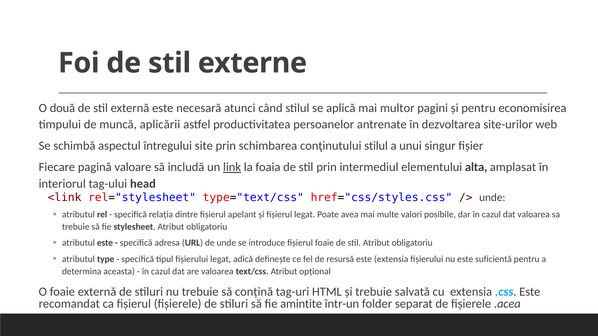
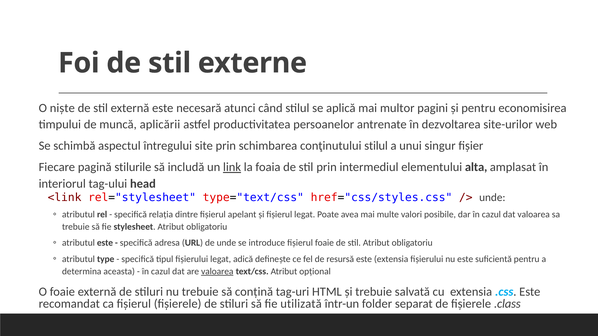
două: două -> niște (62, 108)
valoare: valoare -> stilurile (133, 167)
valoarea underline: none -> present (217, 272)
amintite: amintite -> utilizată (301, 304)
.acea: .acea -> .class (507, 304)
